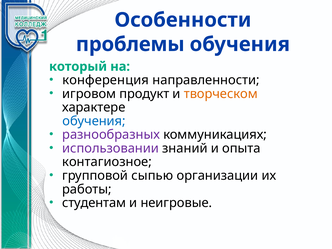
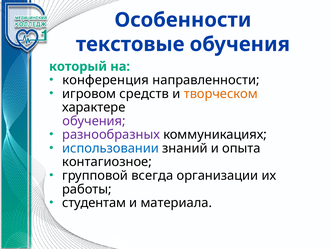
проблемы: проблемы -> текстовые (130, 44)
продукт: продукт -> средств (144, 94)
обучения colour: blue -> purple (94, 121)
использовании colour: purple -> blue (111, 148)
сыпью: сыпью -> всегда (152, 176)
неигровые: неигровые -> материала (176, 203)
